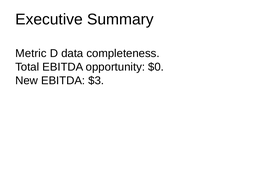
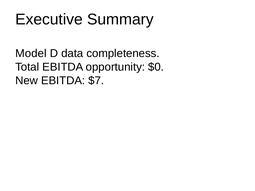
Metric: Metric -> Model (31, 53)
$3: $3 -> $7 (96, 81)
